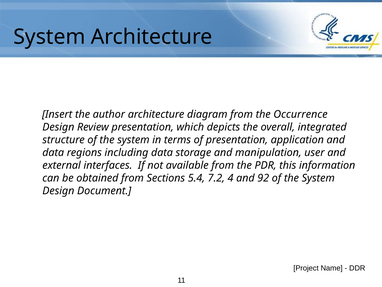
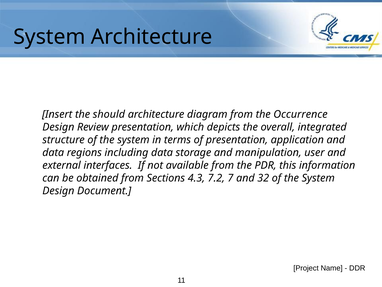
author: author -> should (109, 114)
5.4: 5.4 -> 4.3 (196, 178)
4: 4 -> 7 (231, 178)
92: 92 -> 32 (263, 178)
